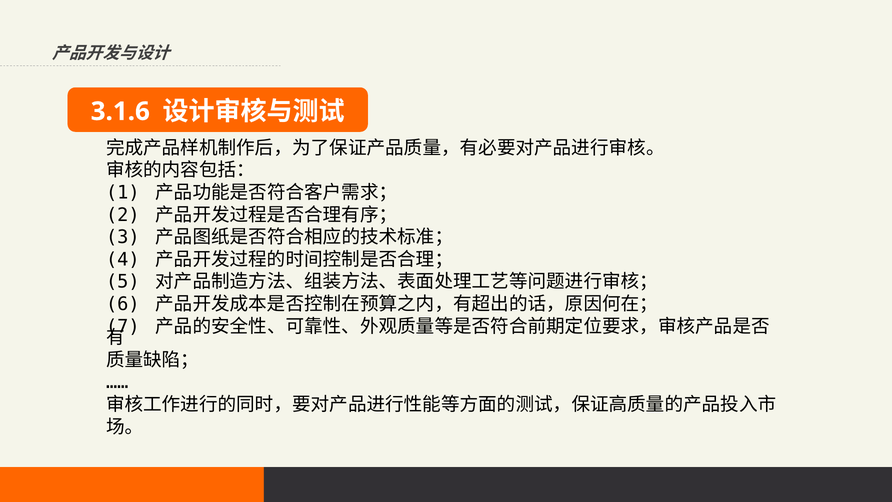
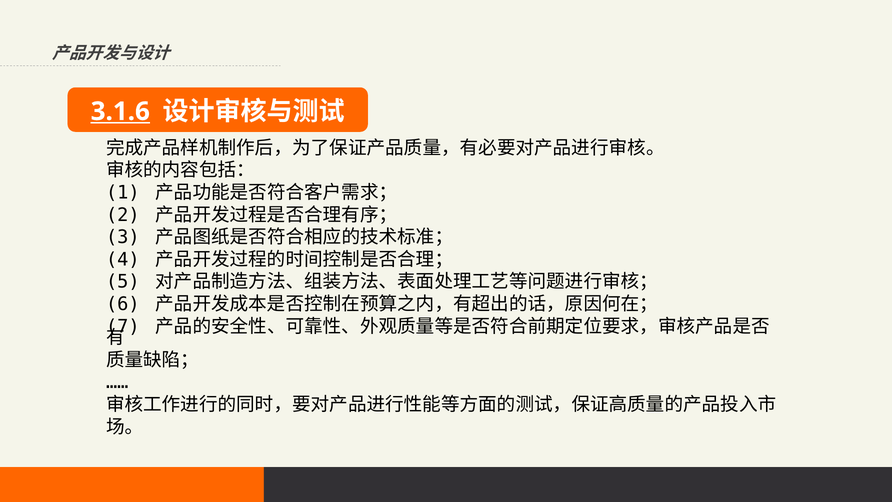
3.1.6 underline: none -> present (120, 111)
